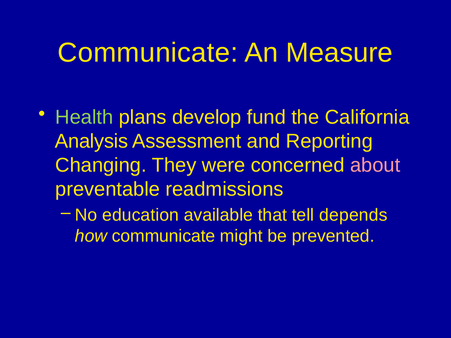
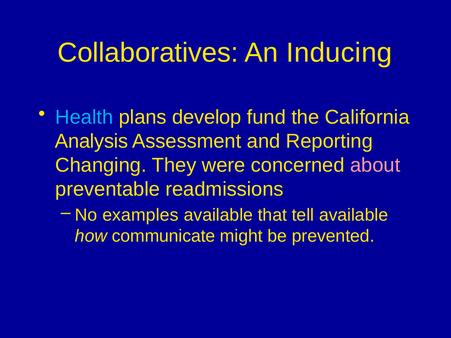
Communicate: Communicate -> Collaboratives (148, 53)
Measure: Measure -> Inducing (339, 53)
Health colour: light green -> light blue (84, 117)
education: education -> examples (141, 215)
tell depends: depends -> available (354, 215)
